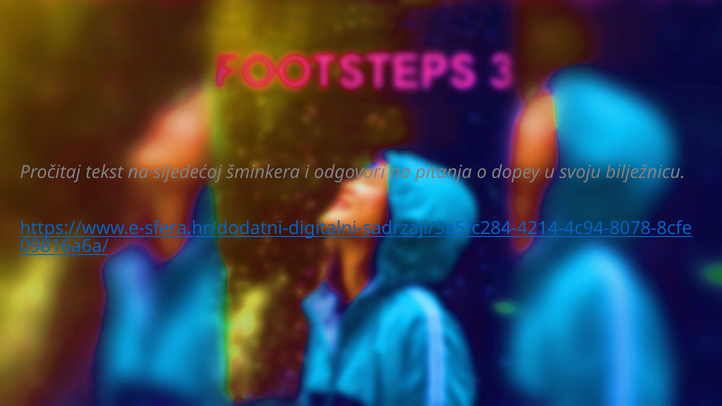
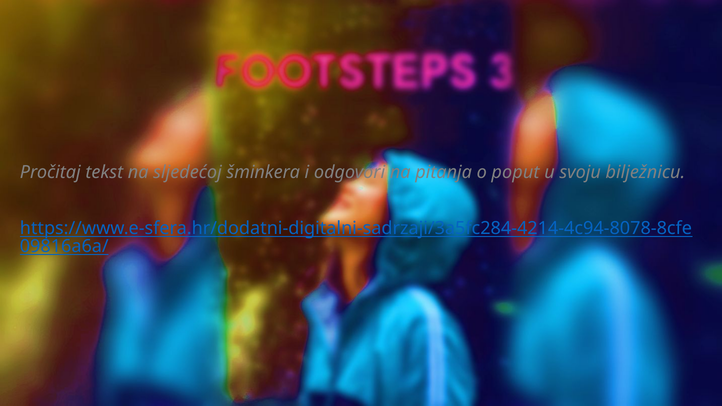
dopey: dopey -> poput (515, 172)
